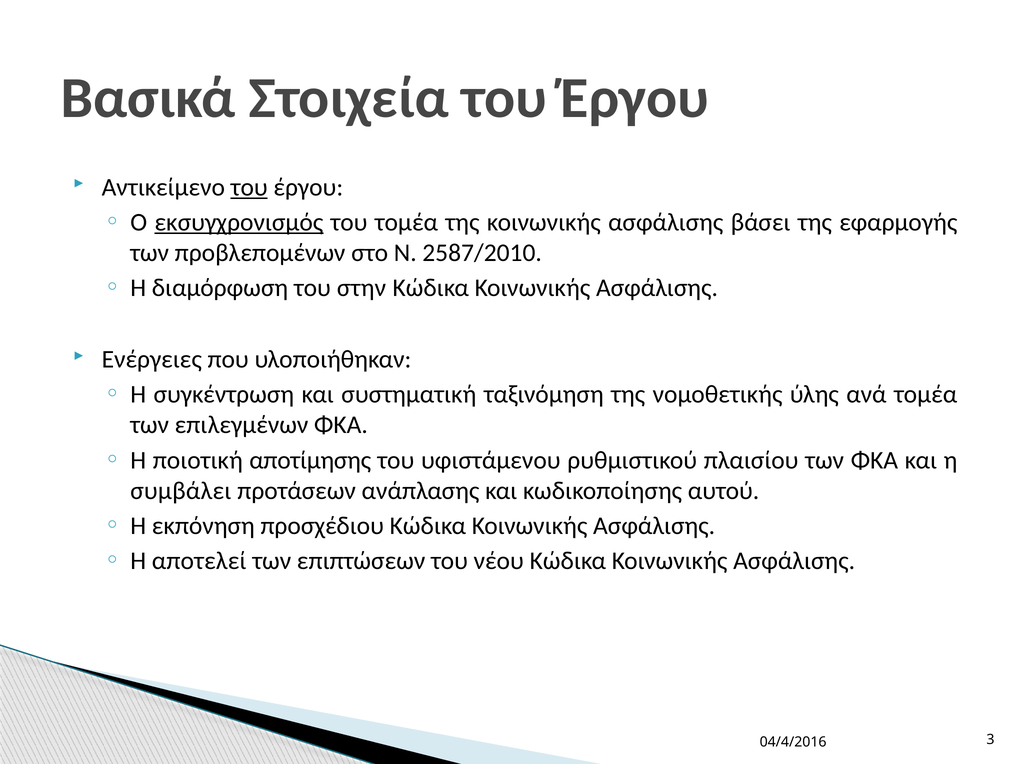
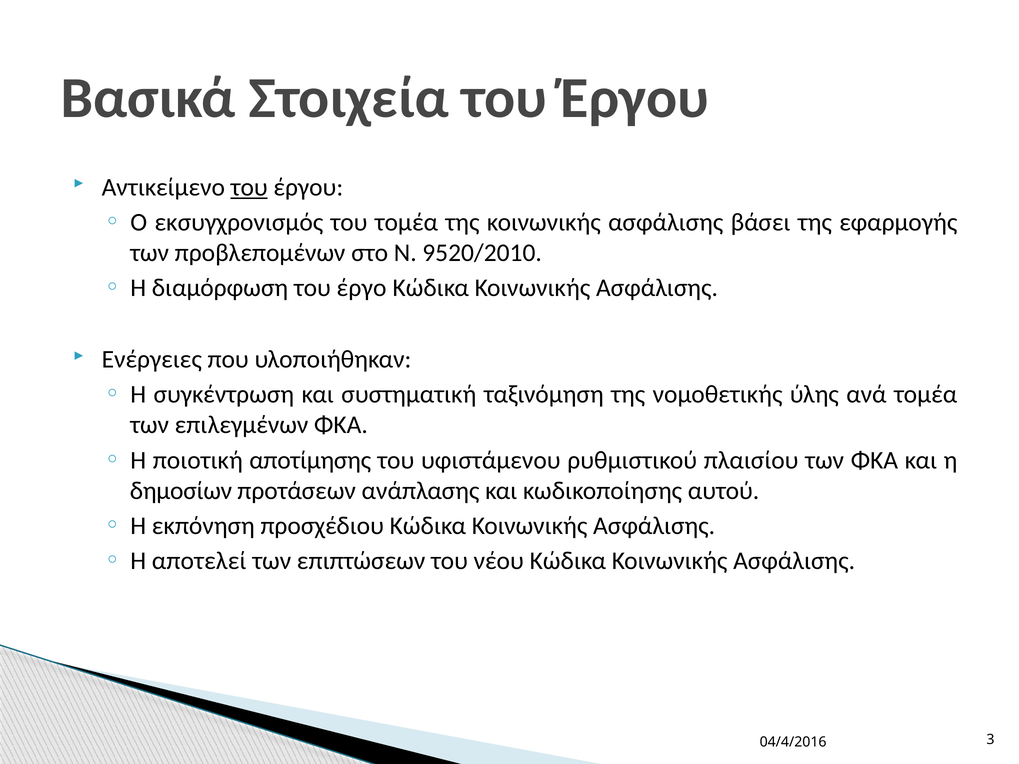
εκσυγχρονισμός underline: present -> none (239, 222)
2587/2010: 2587/2010 -> 9520/2010 (482, 253)
στην: στην -> έργο (362, 288)
συμβάλει: συμβάλει -> δημοσίων (181, 491)
